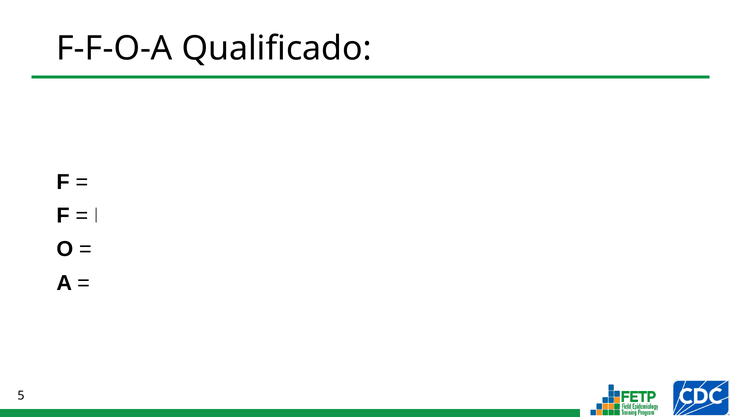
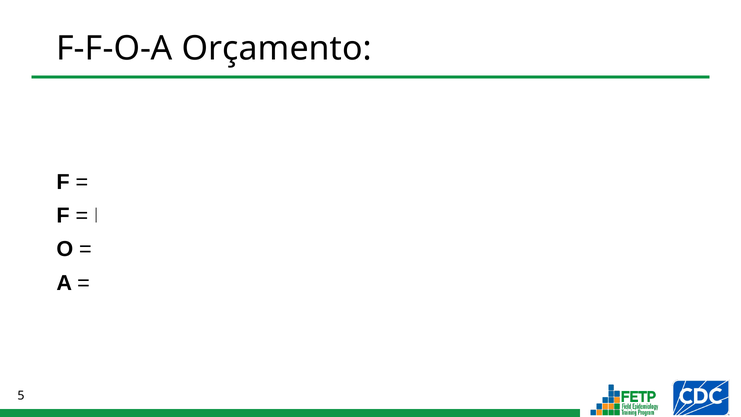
Qualificado: Qualificado -> Orçamento (277, 49)
